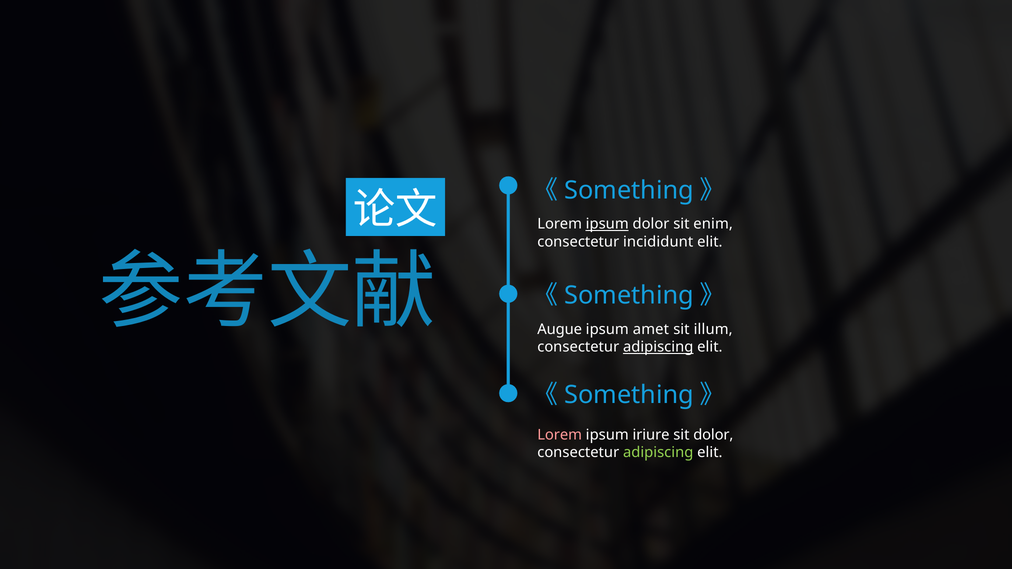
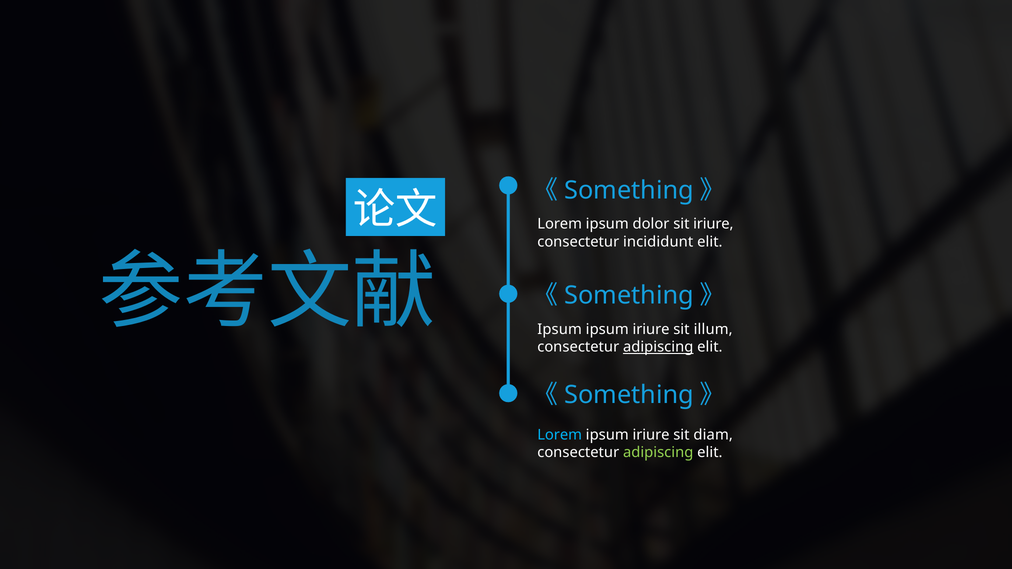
ipsum underline: present -> none (607, 224)
sit enim: enim -> iriure (713, 224)
Augue: Augue -> Ipsum (560, 330)
amet: amet -> iriure (651, 330)
Lorem colour: pink -> light blue (560, 435)
sit dolor: dolor -> diam (713, 435)
